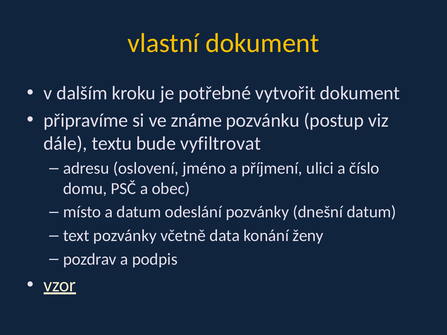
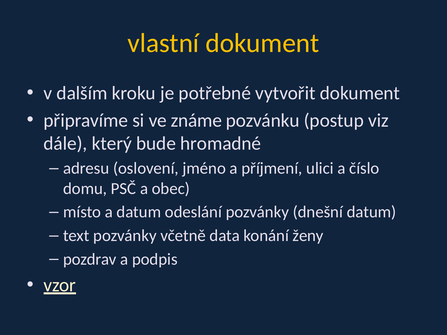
textu: textu -> který (112, 144)
vyfiltrovat: vyfiltrovat -> hromadné (221, 144)
